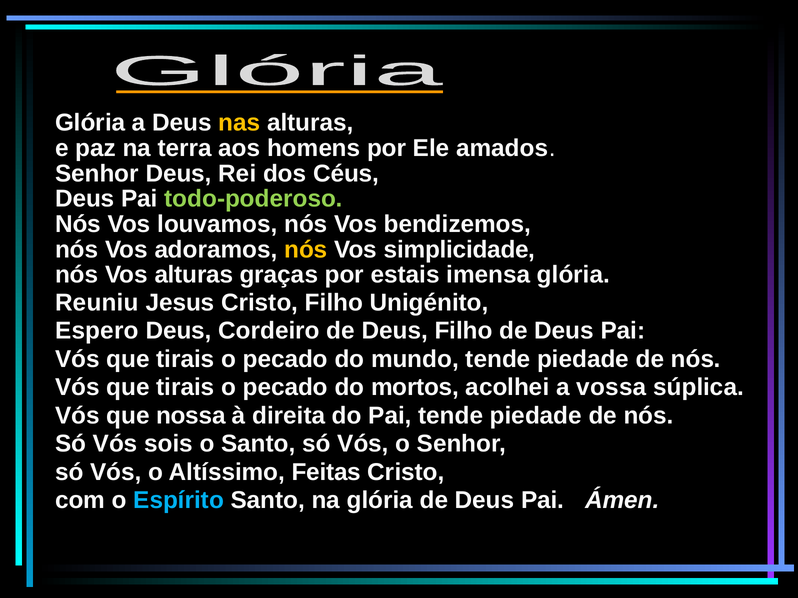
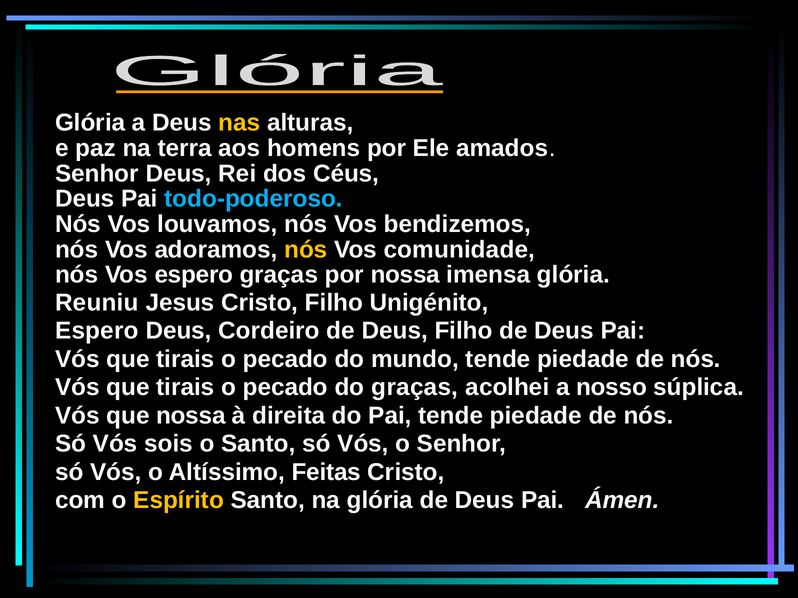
todo-poderoso colour: light green -> light blue (254, 199)
simplicidade: simplicidade -> comunidade (459, 250)
Vos alturas: alturas -> espero (194, 275)
por estais: estais -> nossa (405, 275)
do mortos: mortos -> graças (415, 388)
vossa: vossa -> nosso (612, 388)
Espírito colour: light blue -> yellow (179, 501)
